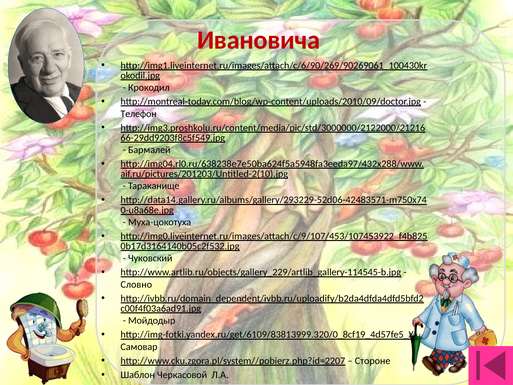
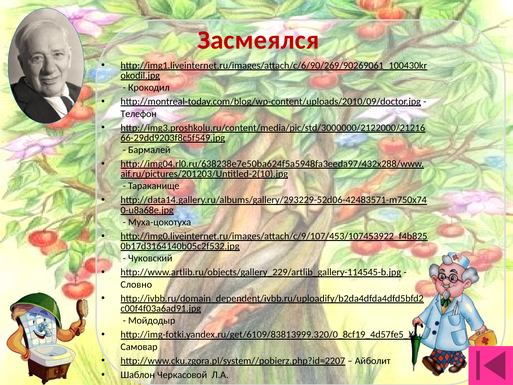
Ивановича: Ивановича -> Засмеялся (258, 40)
Стороне: Стороне -> Айболит (373, 361)
